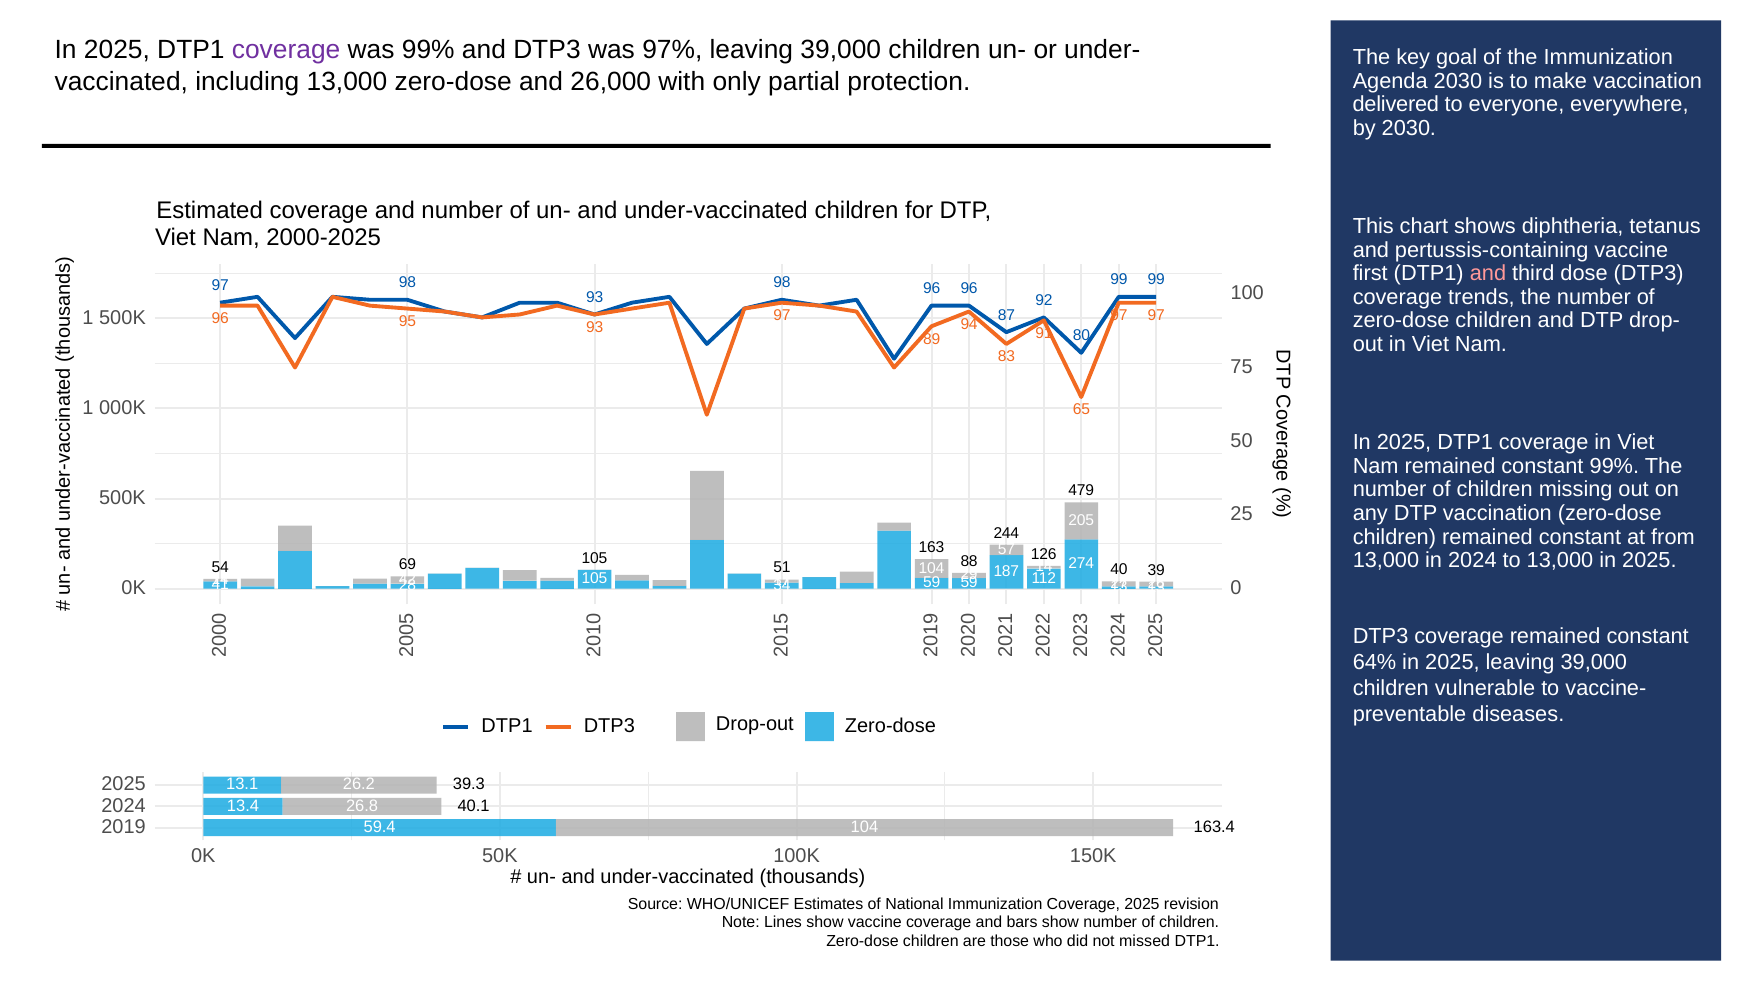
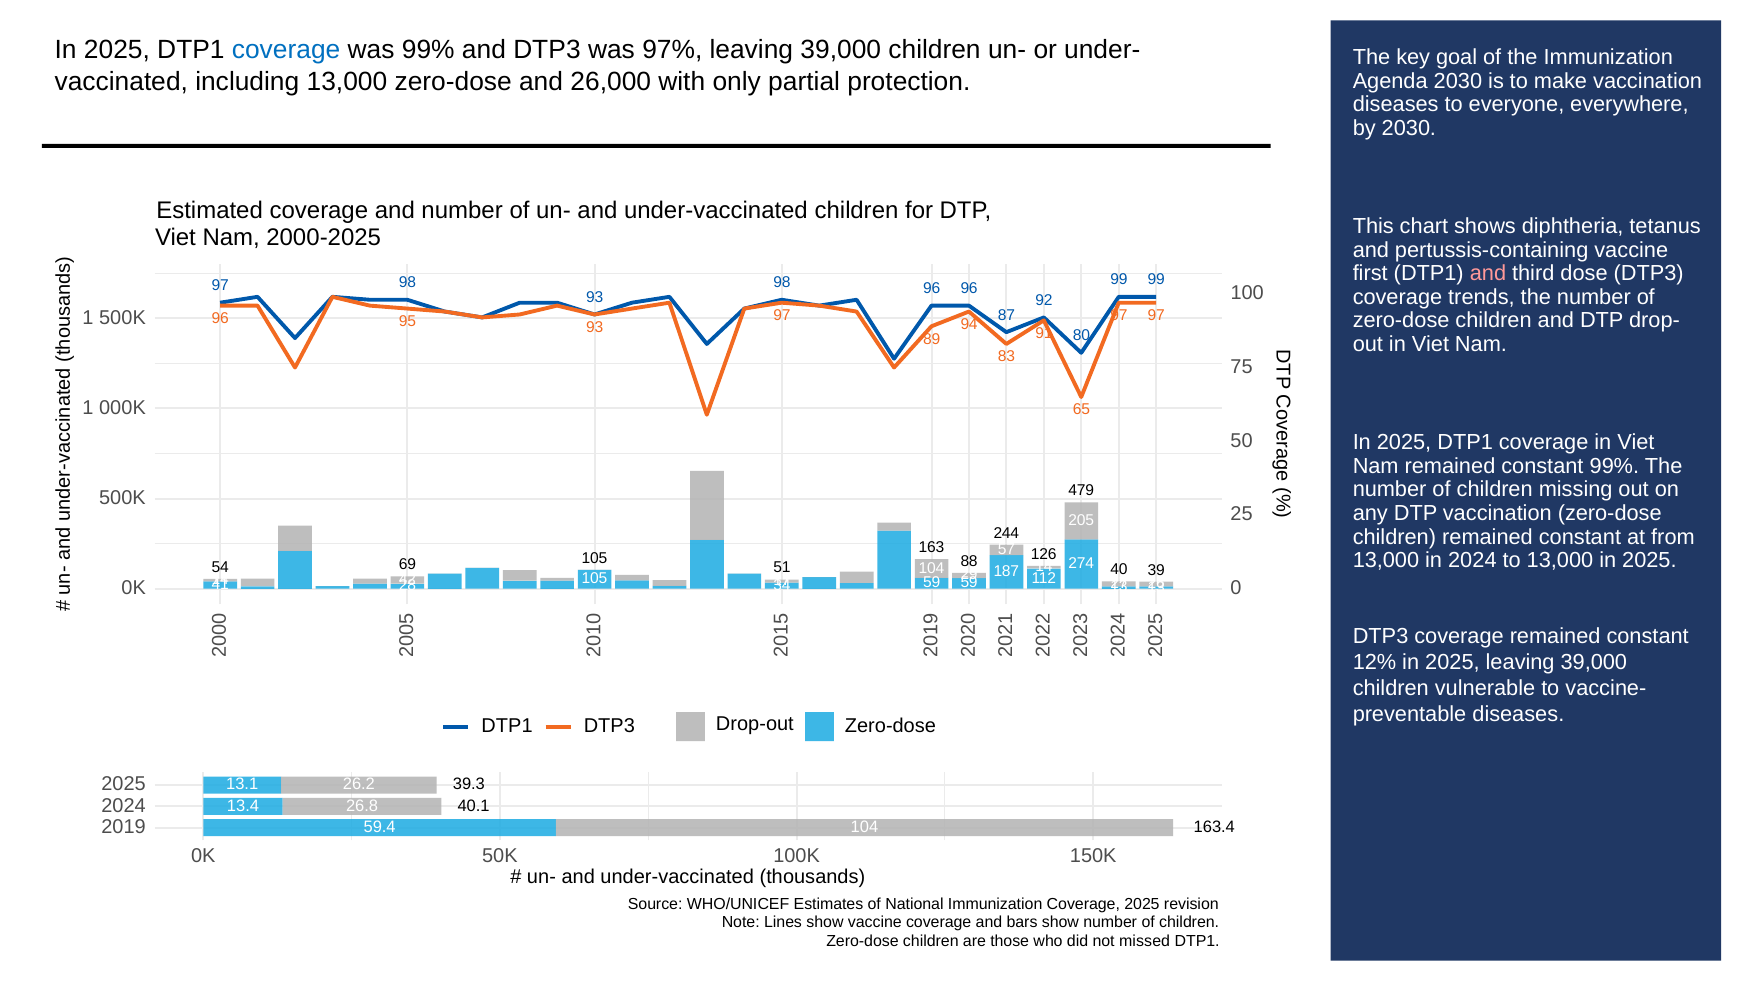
coverage colour: purple -> blue (286, 50)
delivered: delivered -> diseases (1396, 104)
64%: 64% -> 12% (1375, 662)
